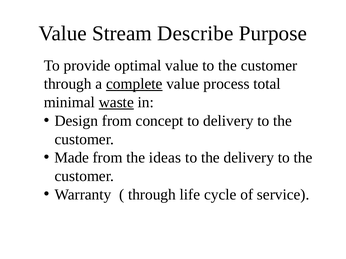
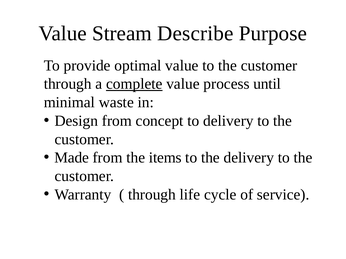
total: total -> until (267, 84)
waste underline: present -> none (116, 103)
ideas: ideas -> items (165, 158)
